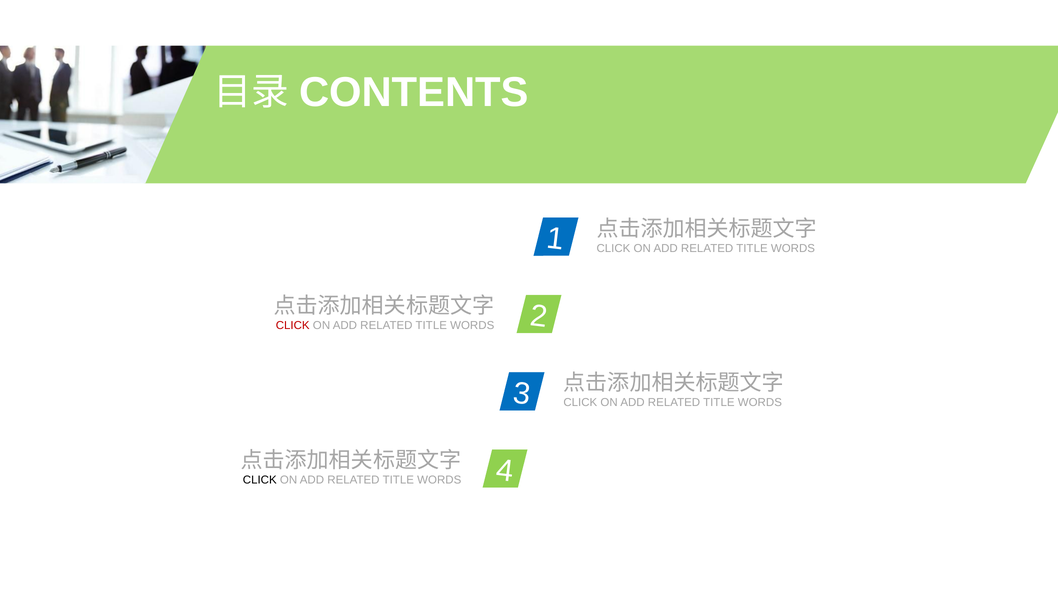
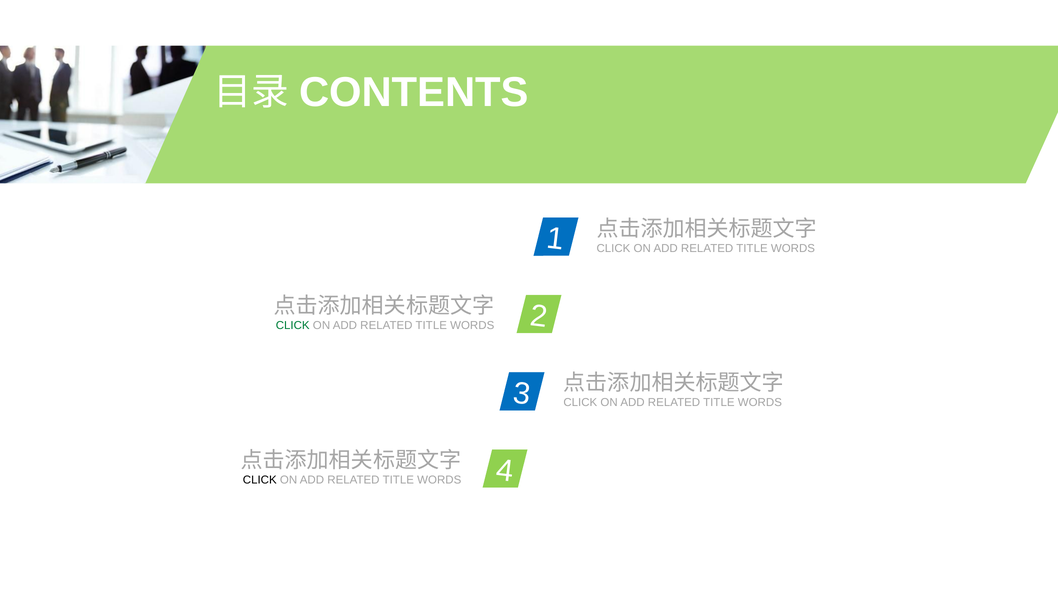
CLICK colour: red -> green (293, 325)
